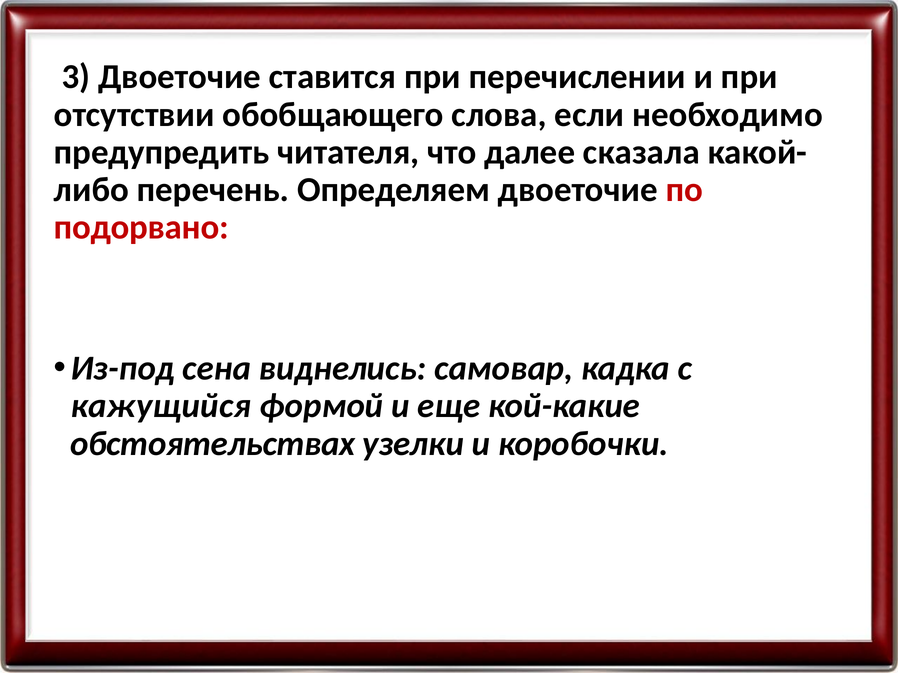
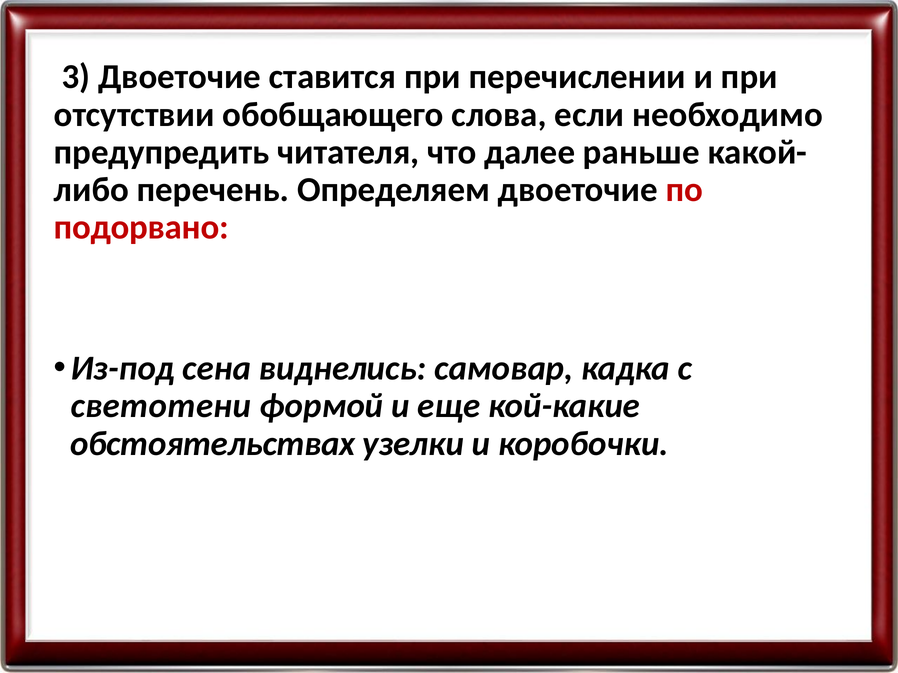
сказала: сказала -> раньше (641, 152)
кажущийся: кажущийся -> светотени (161, 406)
